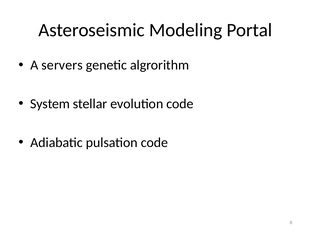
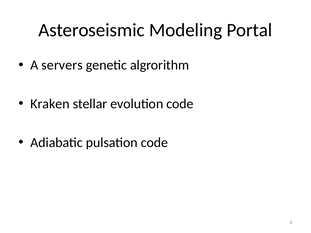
System: System -> Kraken (50, 104)
